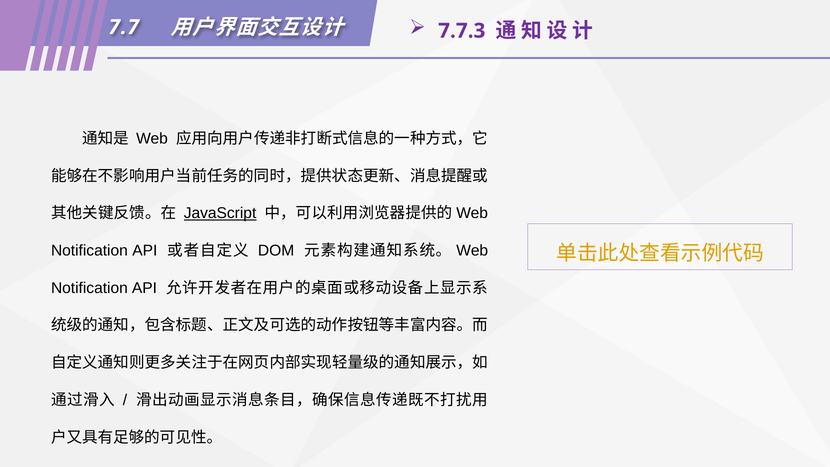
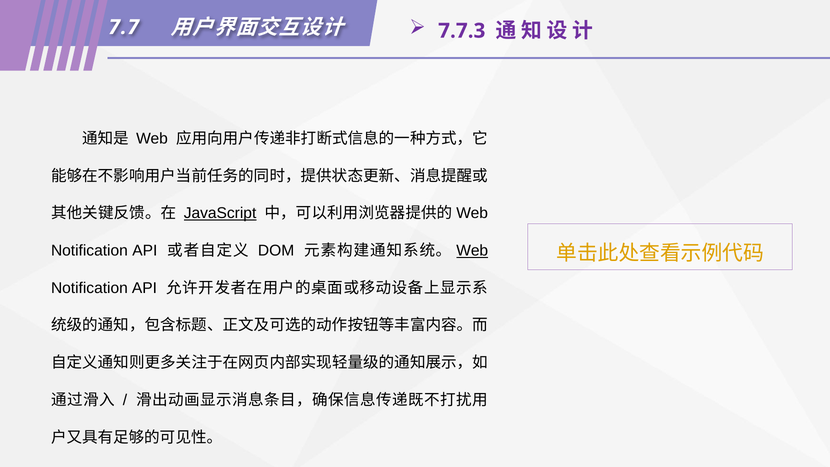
Web underline: none -> present (472, 251)
